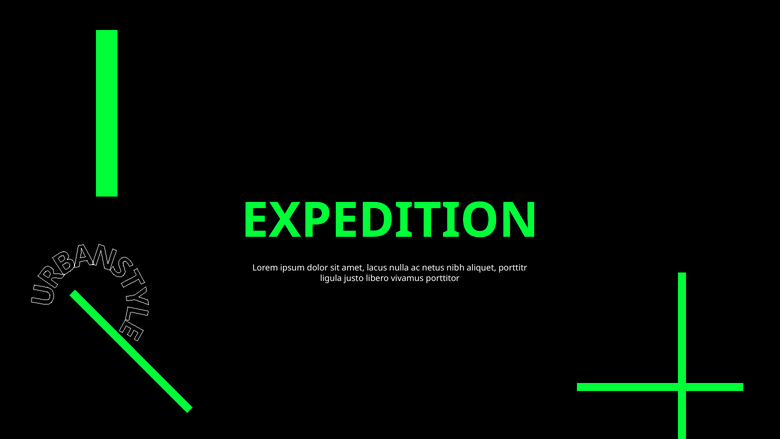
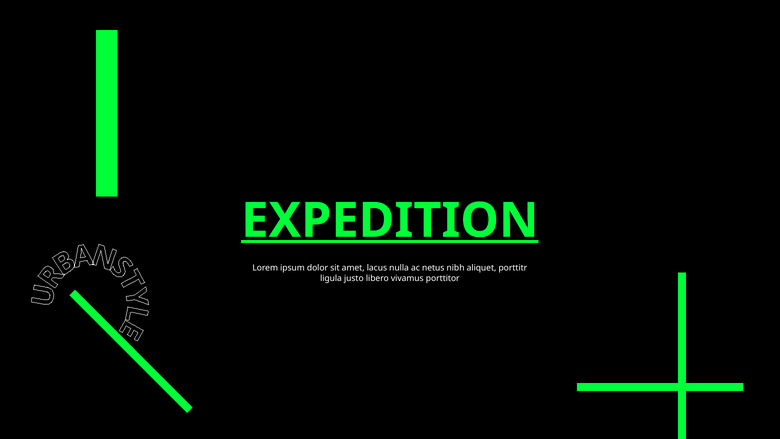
EXPEDITION underline: none -> present (390, 221)
